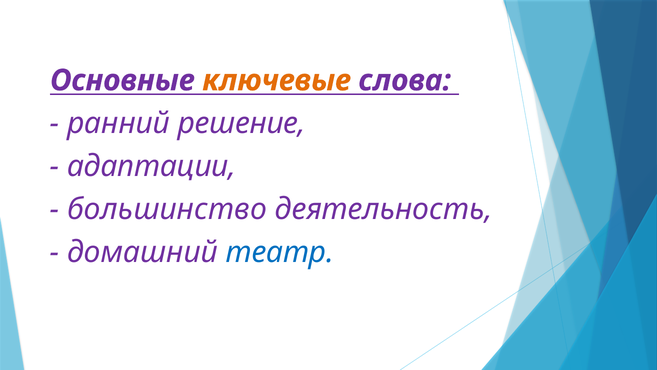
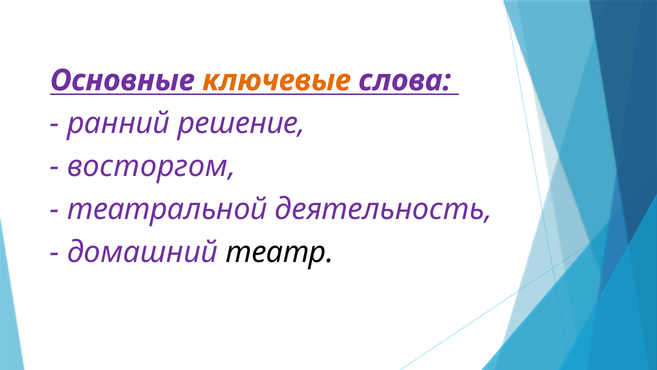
адаптации: адаптации -> восторгом (151, 166)
большинство: большинство -> театральной (167, 209)
театр colour: blue -> black (280, 252)
